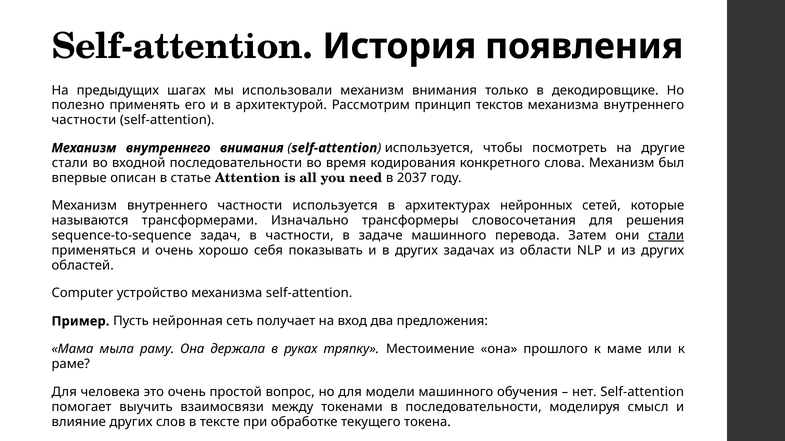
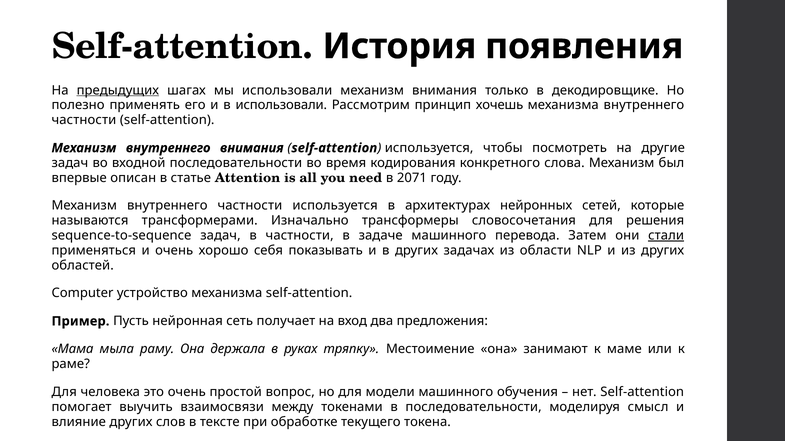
предыдущих underline: none -> present (118, 90)
в архитектурой: архитектурой -> использовали (281, 105)
текстов: текстов -> хочешь (500, 105)
стали: стали -> задач (70, 163)
2037: 2037 -> 2071 (412, 178)
прошлого: прошлого -> занимают (556, 350)
